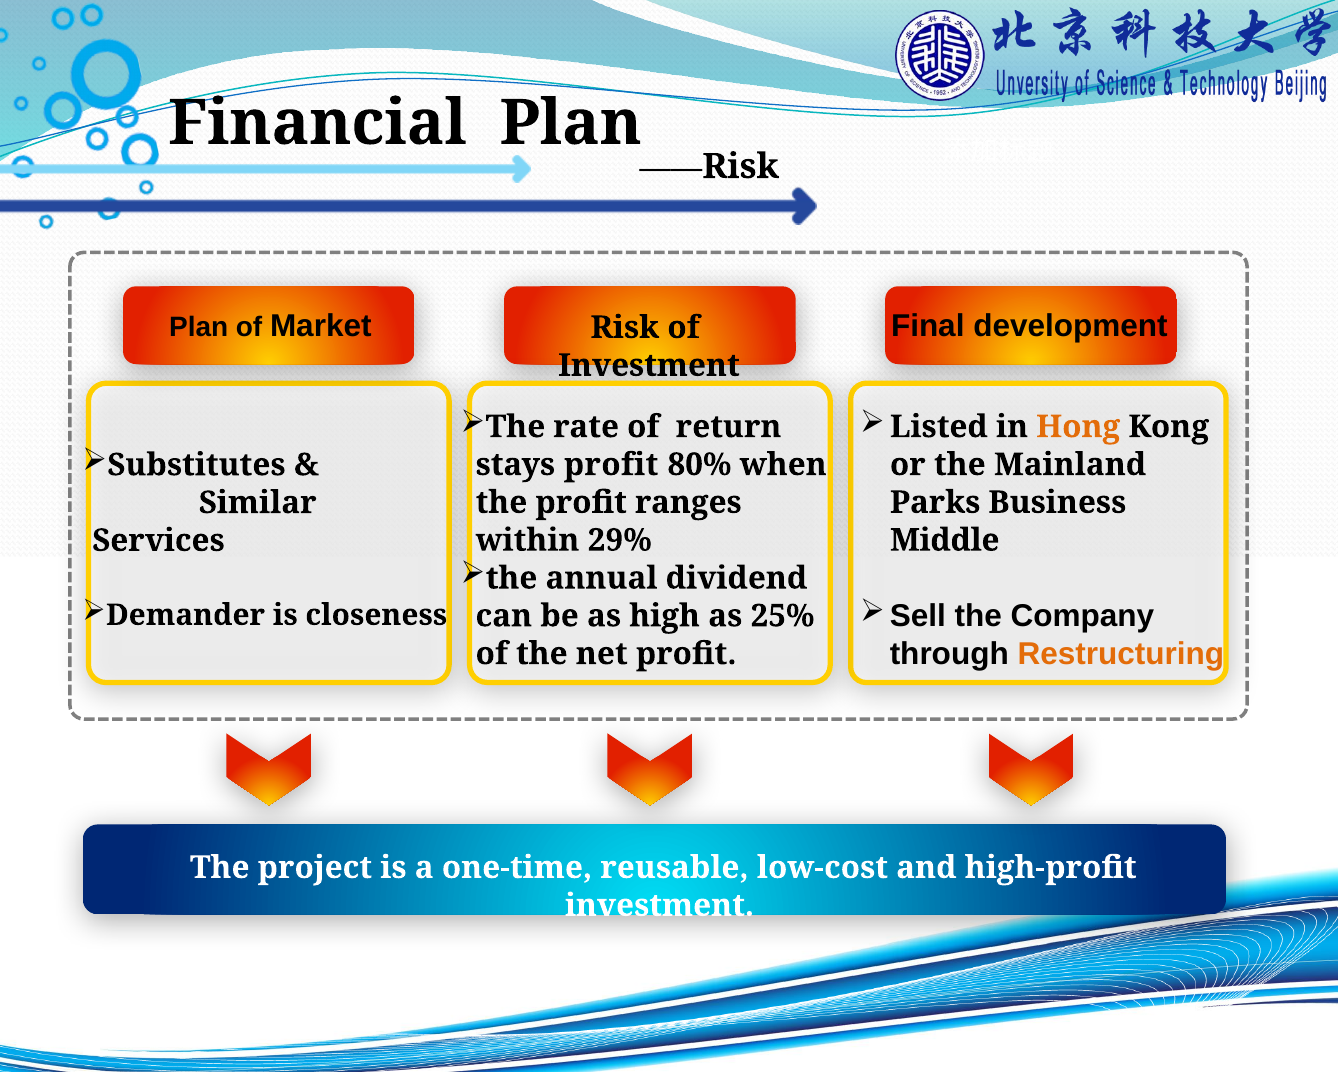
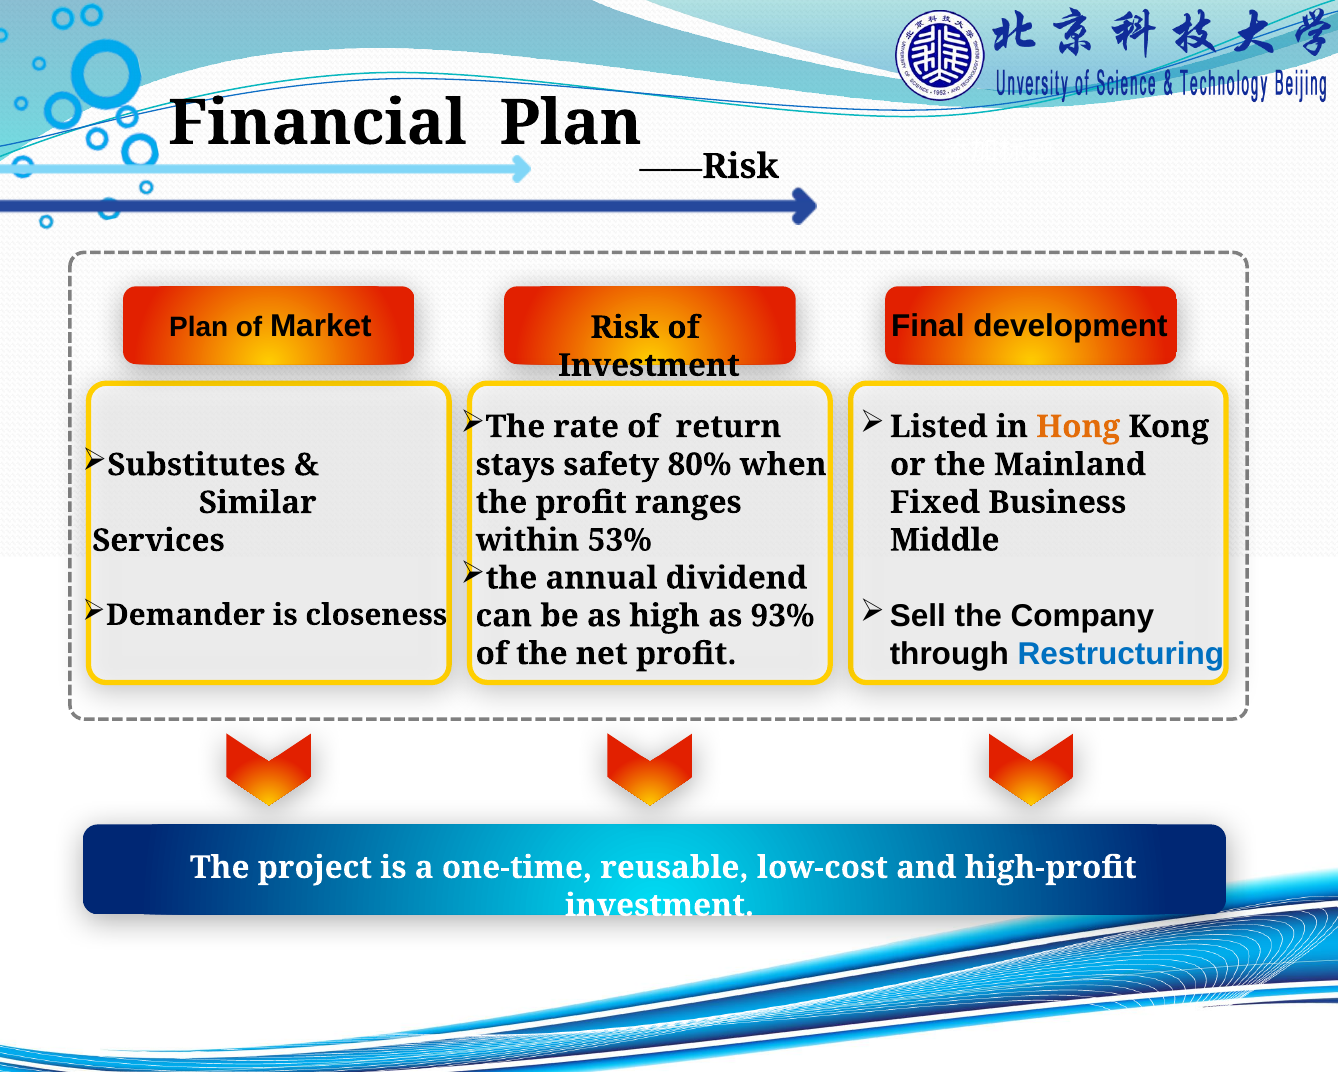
stays profit: profit -> safety (611, 465)
Parks: Parks -> Fixed (935, 503)
29%: 29% -> 53% (620, 540)
25%: 25% -> 93% (782, 616)
Restructuring colour: orange -> blue (1121, 654)
